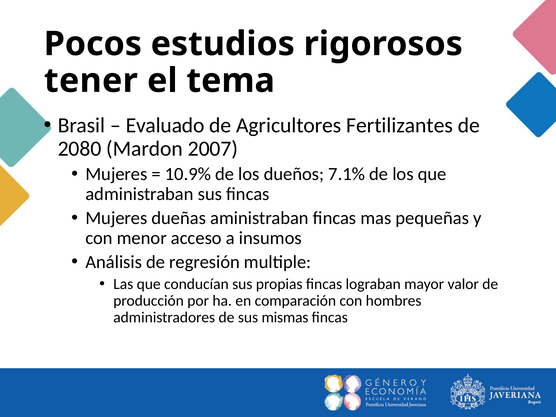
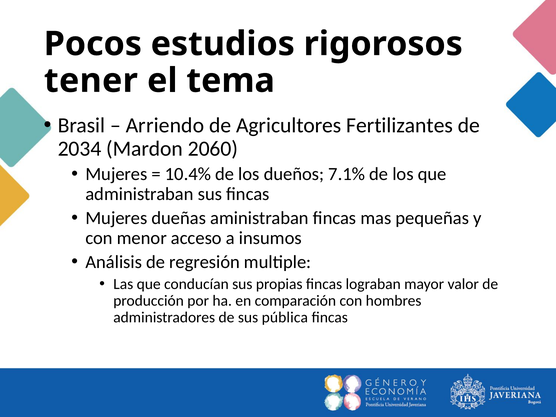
Evaluado: Evaluado -> Arriendo (165, 125)
2080: 2080 -> 2034 (80, 149)
2007: 2007 -> 2060 (213, 149)
10.9%: 10.9% -> 10.4% (188, 174)
mismas: mismas -> pública (285, 318)
